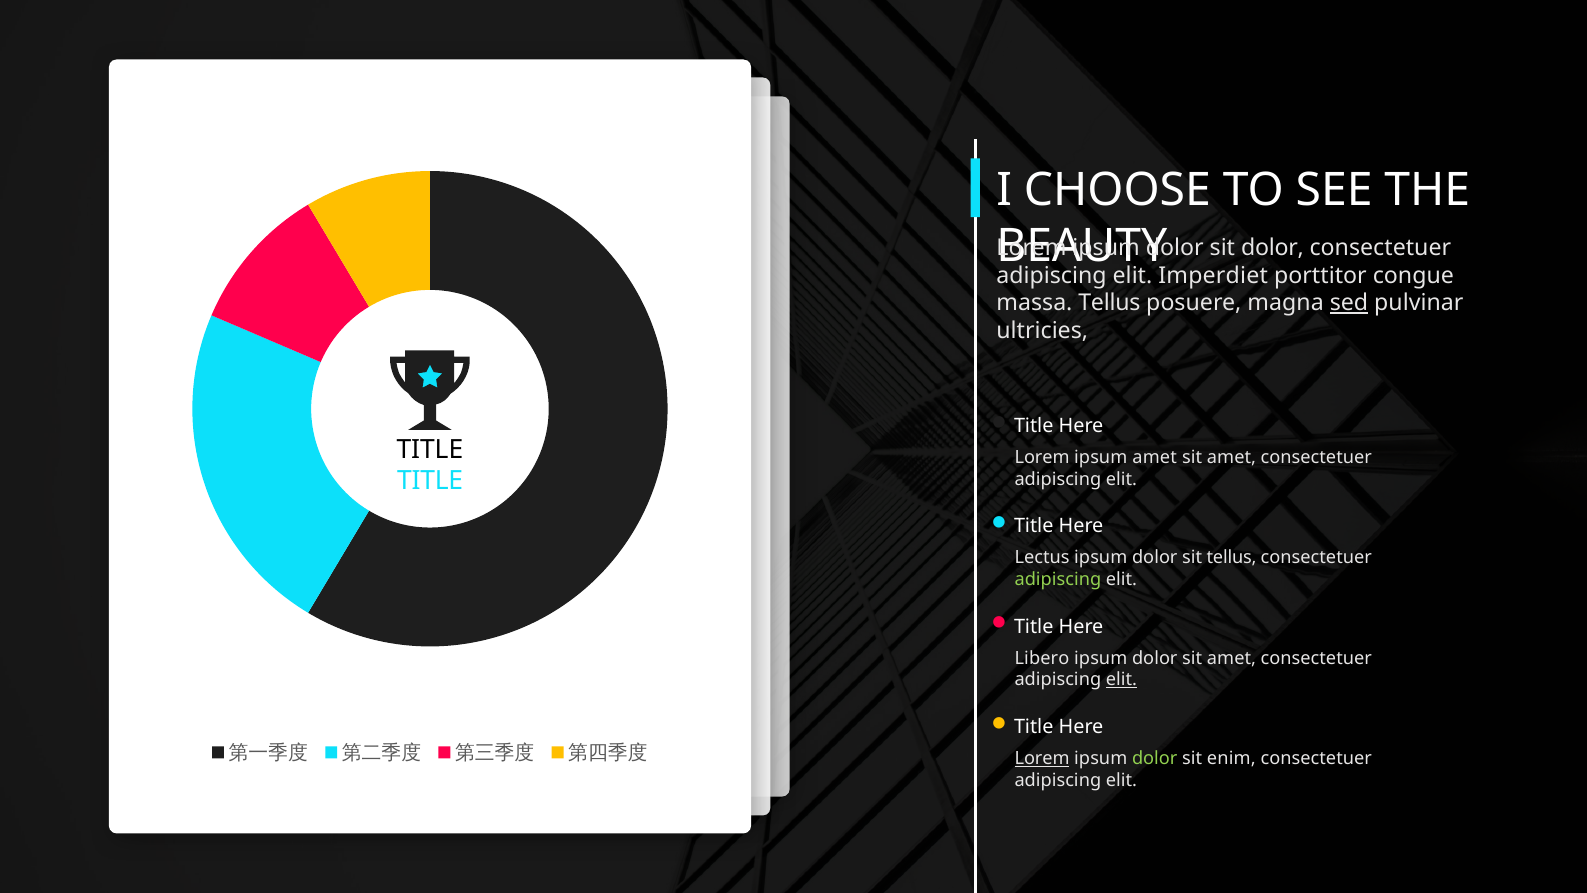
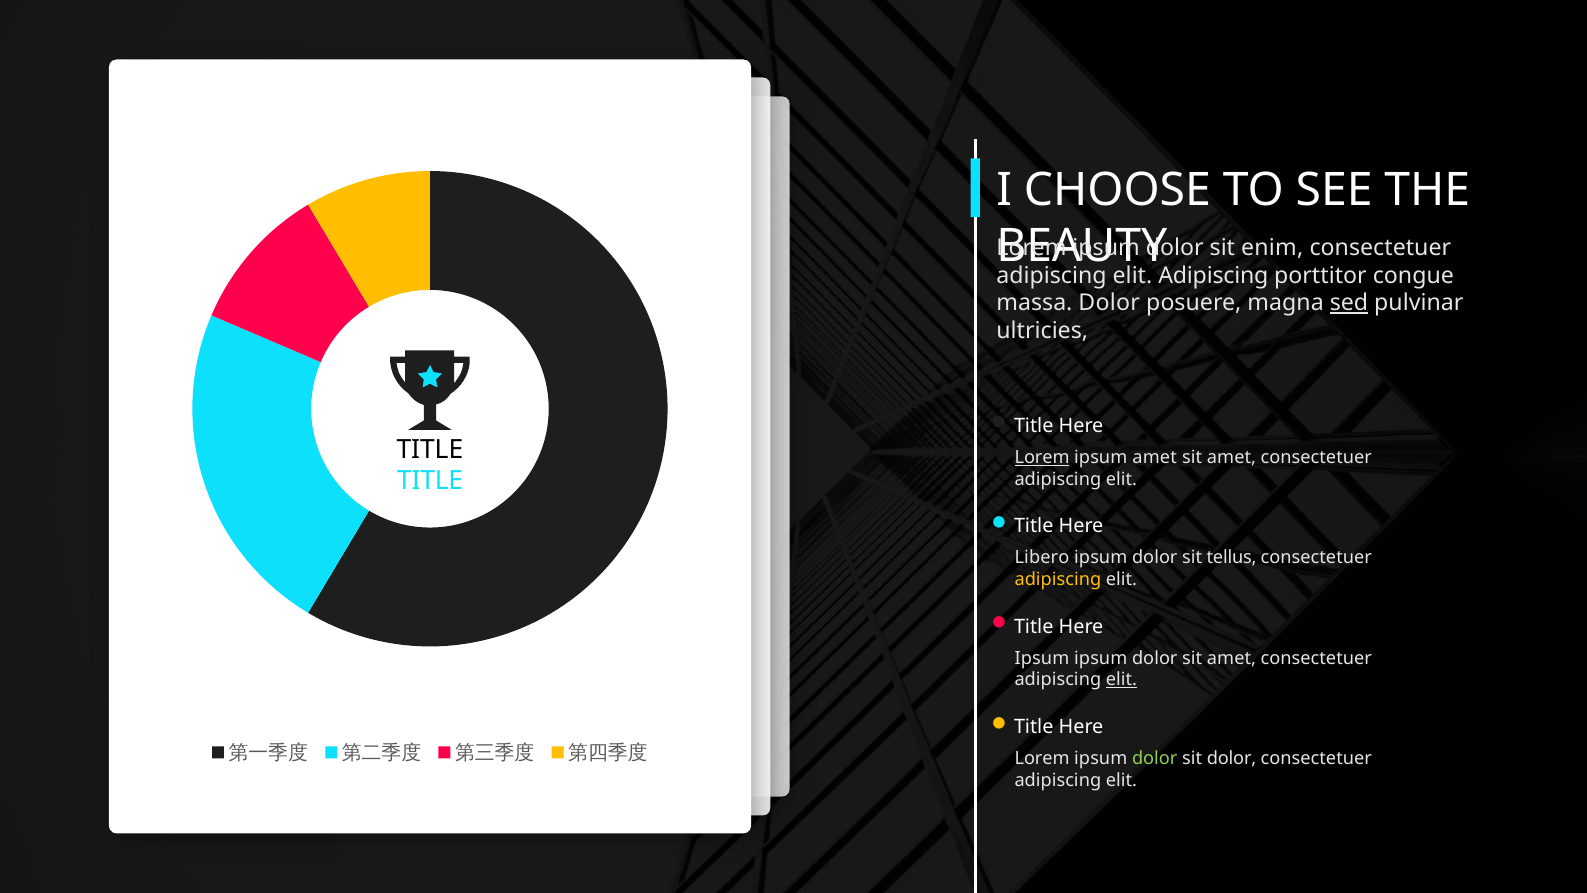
sit dolor: dolor -> enim (1272, 248)
Imperdiet: Imperdiet -> Adipiscing (1213, 275)
massa Tellus: Tellus -> Dolor (1109, 303)
Lorem underline: none -> present (1042, 457)
Lectus: Lectus -> Libero (1042, 557)
adipiscing colour: light green -> yellow (1058, 579)
Libero: Libero -> Ipsum (1042, 658)
Lorem underline: present -> none (1042, 758)
sit enim: enim -> dolor (1232, 758)
